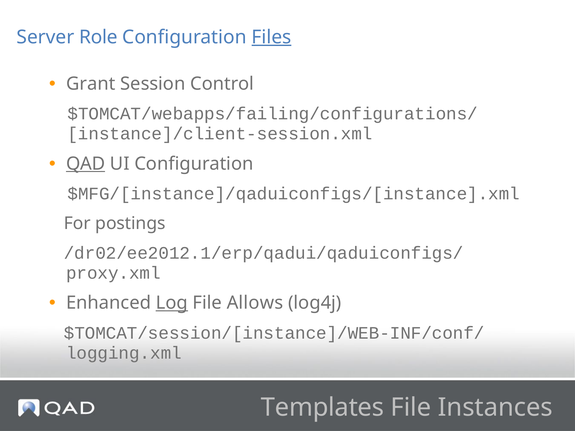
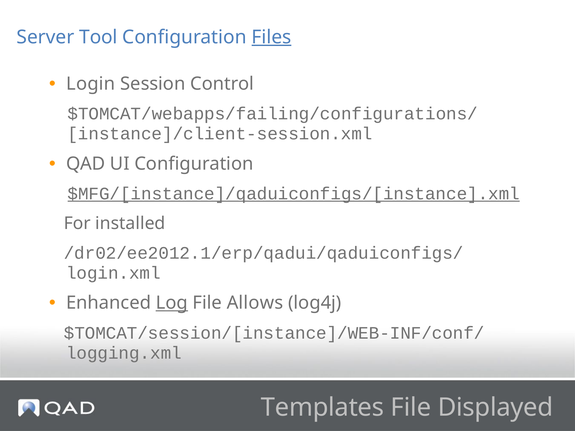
Role: Role -> Tool (98, 37)
Grant: Grant -> Login (91, 84)
QAD underline: present -> none (86, 164)
$MFG/[instance]/qaduiconfigs/[instance].xml underline: none -> present (294, 194)
postings: postings -> installed (130, 223)
proxy.xml: proxy.xml -> login.xml (113, 273)
Instances: Instances -> Displayed (495, 408)
